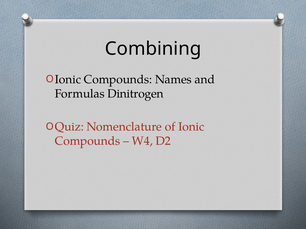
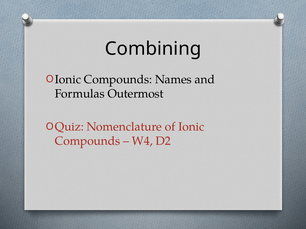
Dinitrogen: Dinitrogen -> Outermost (136, 94)
